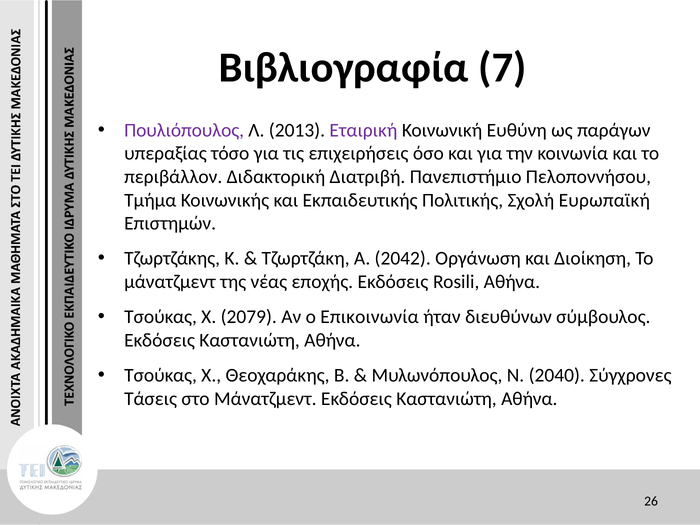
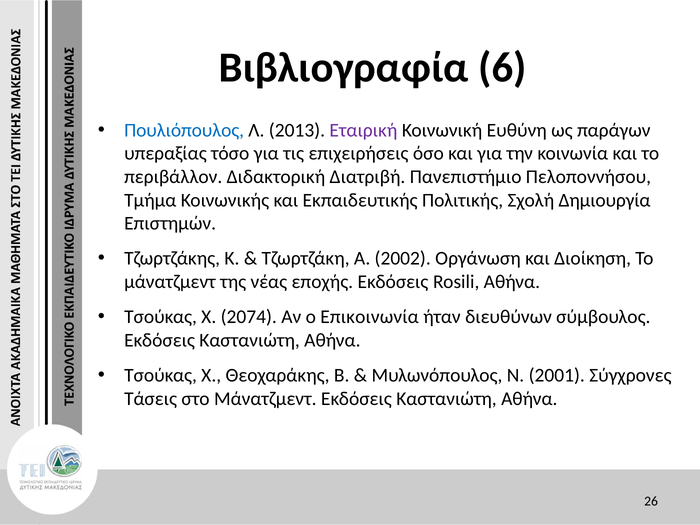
7: 7 -> 6 (502, 68)
Πουλιόπουλος colour: purple -> blue (184, 130)
Ευρωπαϊκή: Ευρωπαϊκή -> Δημιουργία (605, 200)
2042: 2042 -> 2002 (403, 259)
2079: 2079 -> 2074 (249, 317)
2040: 2040 -> 2001 (557, 375)
